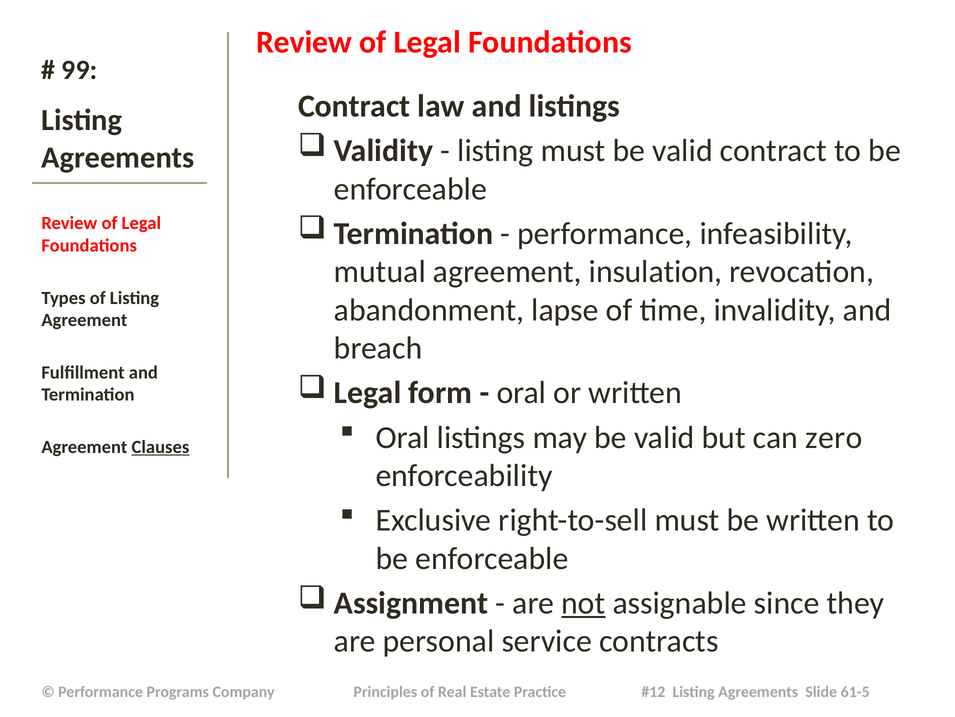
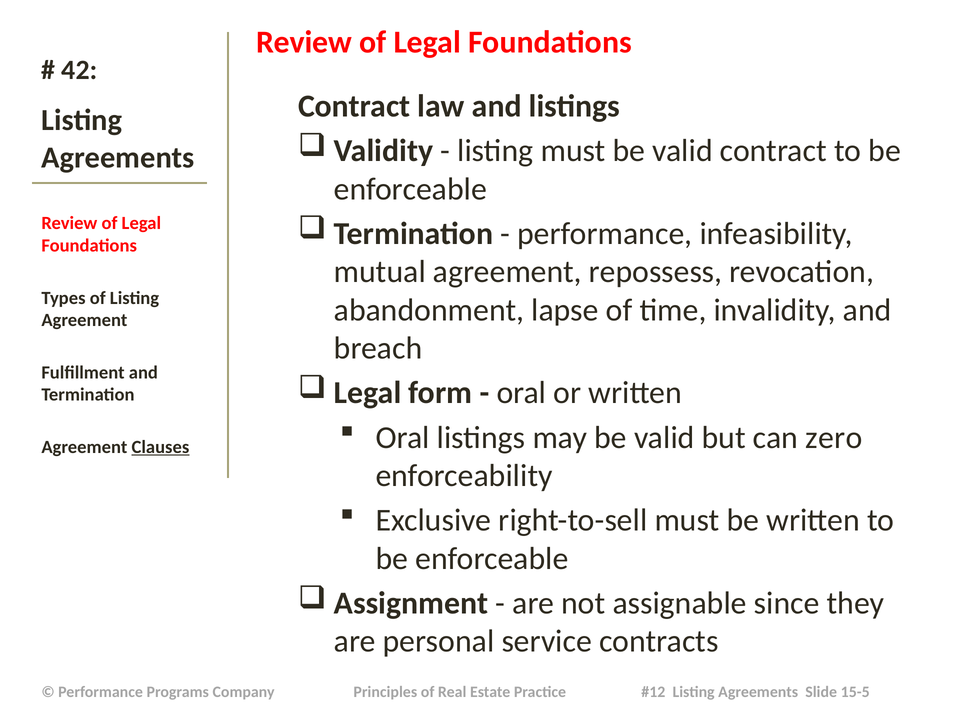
99: 99 -> 42 (79, 70)
insulation: insulation -> repossess (656, 272)
not underline: present -> none (583, 603)
61-5: 61-5 -> 15-5 (855, 691)
